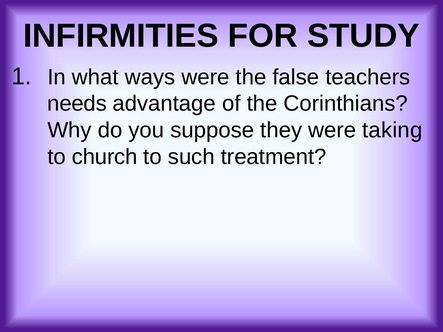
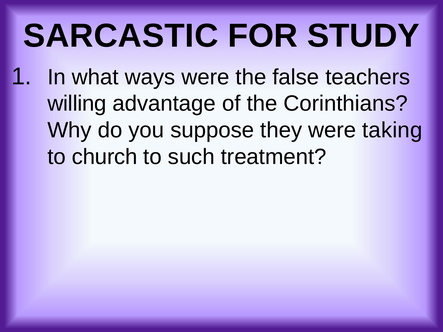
INFIRMITIES: INFIRMITIES -> SARCASTIC (121, 36)
needs: needs -> willing (77, 104)
